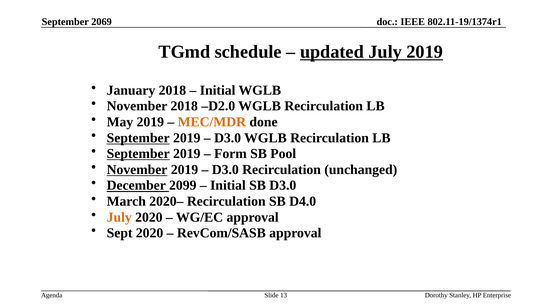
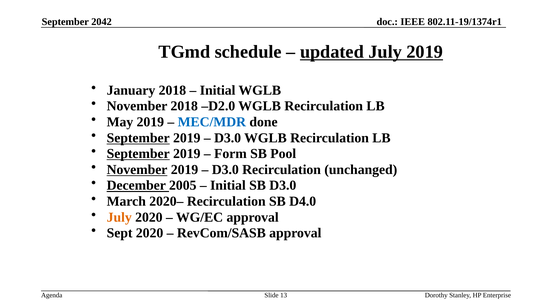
2069: 2069 -> 2042 (102, 22)
MEC/MDR colour: orange -> blue (212, 122)
2099: 2099 -> 2005 (183, 185)
